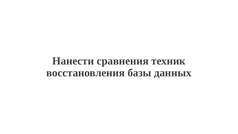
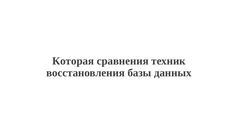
Нанести: Нанести -> Которая (73, 61)
